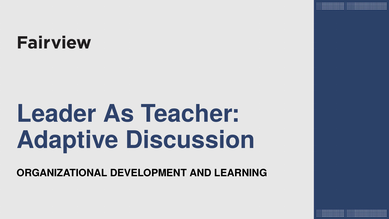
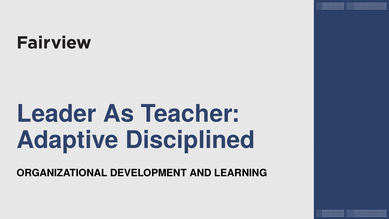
Discussion: Discussion -> Disciplined (190, 140)
